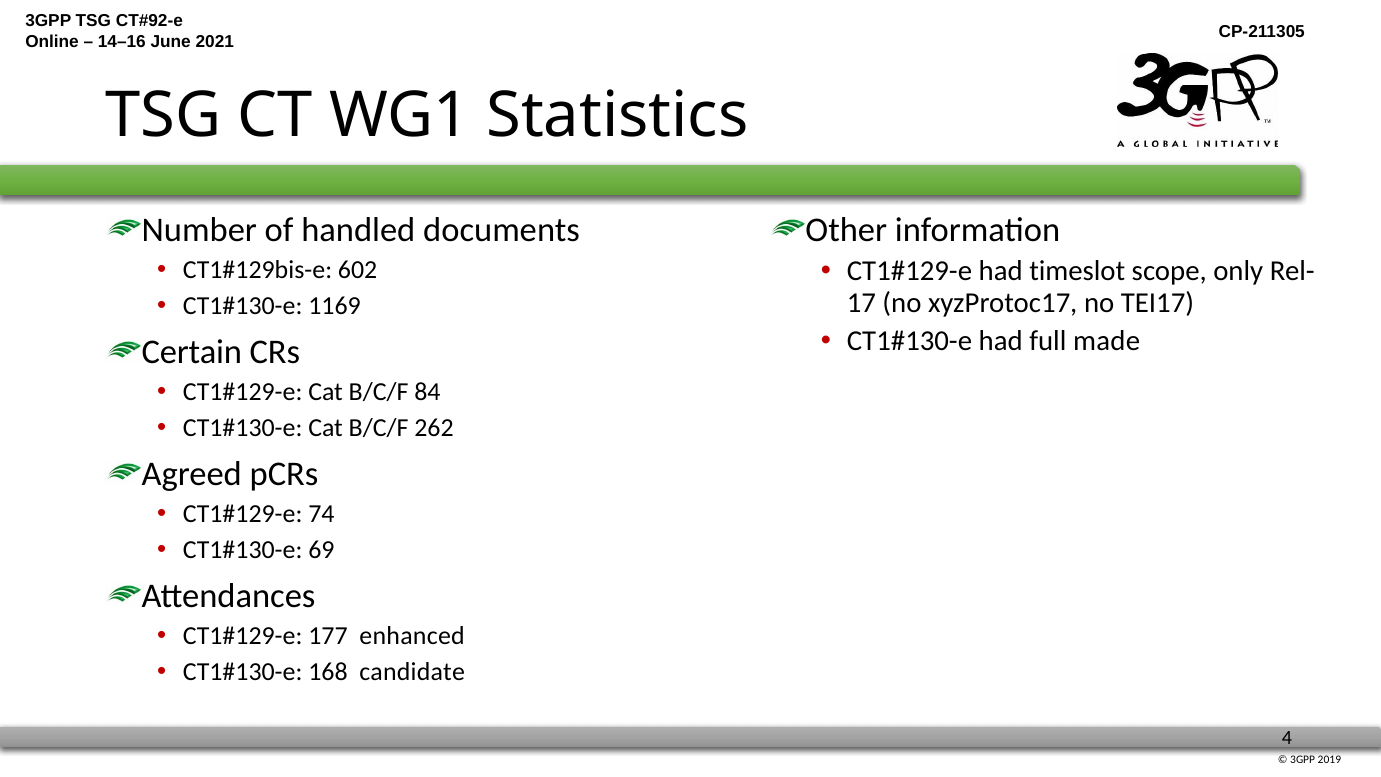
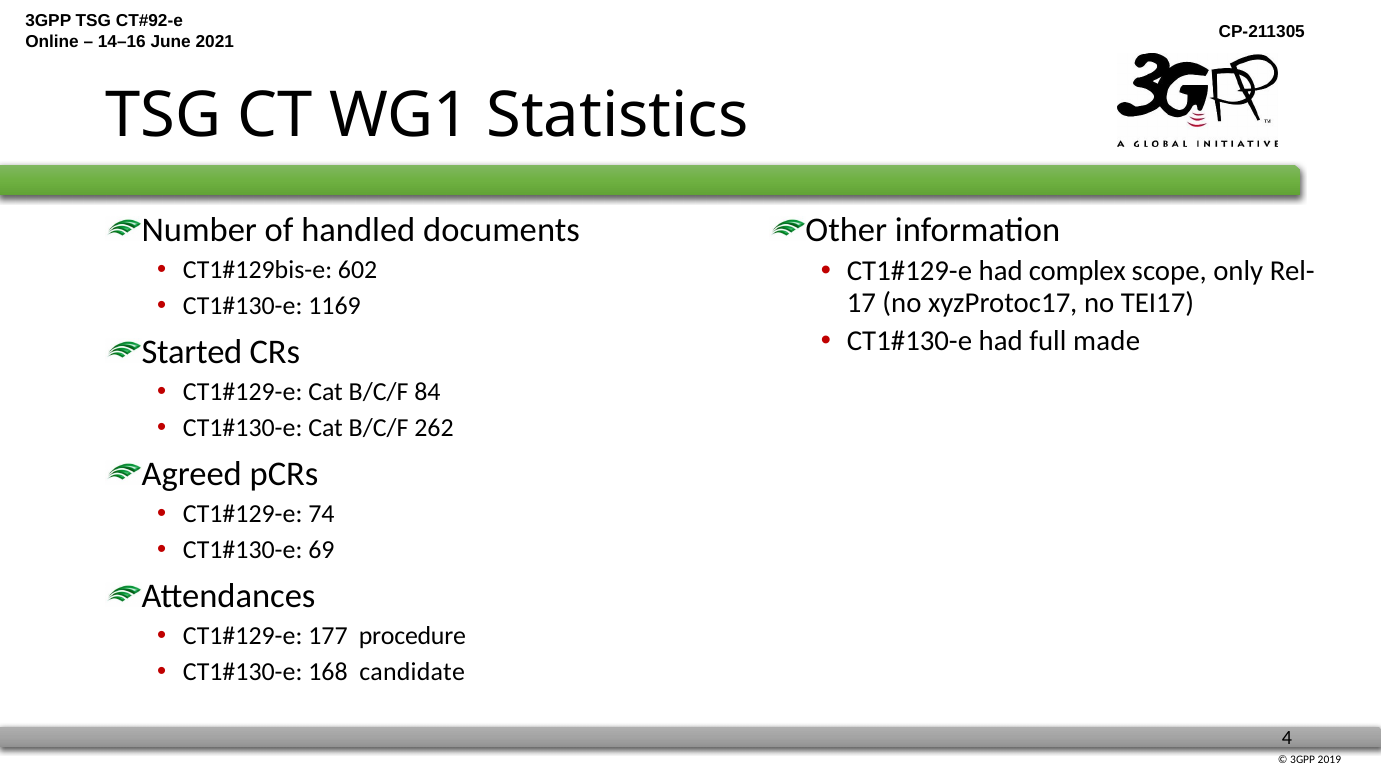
timeslot: timeslot -> complex (1077, 271)
Certain: Certain -> Started (192, 352)
enhanced: enhanced -> procedure (412, 636)
